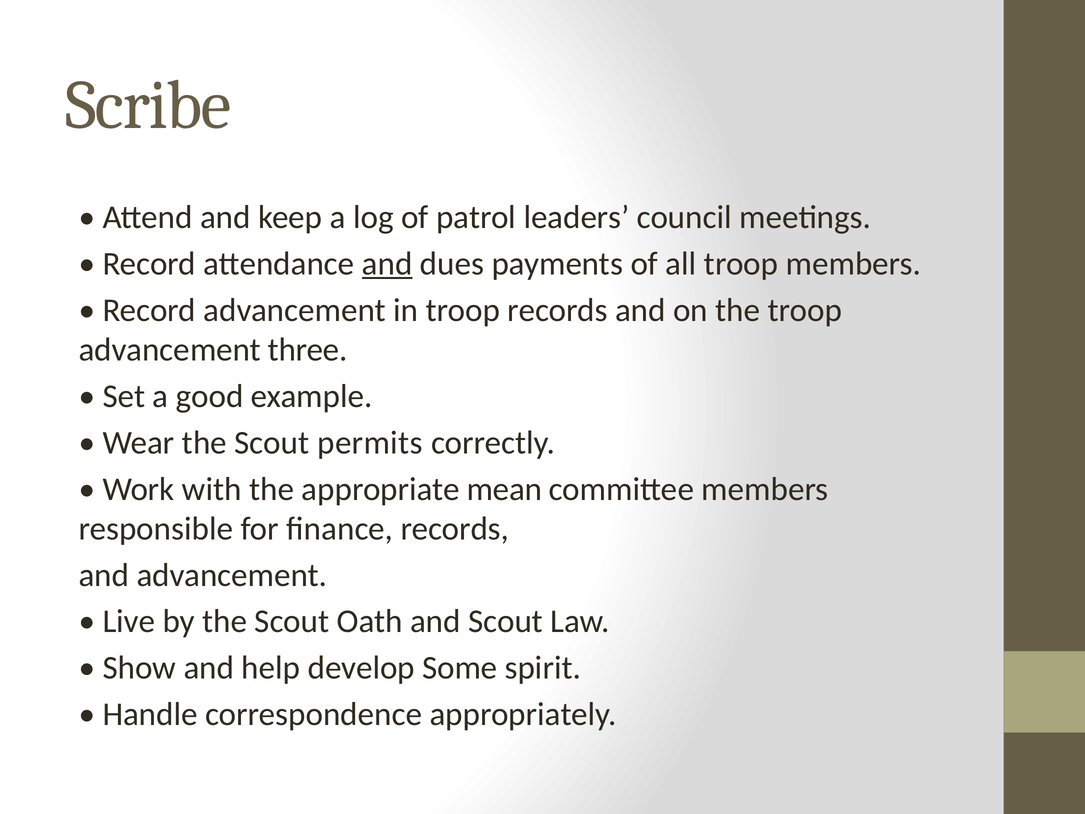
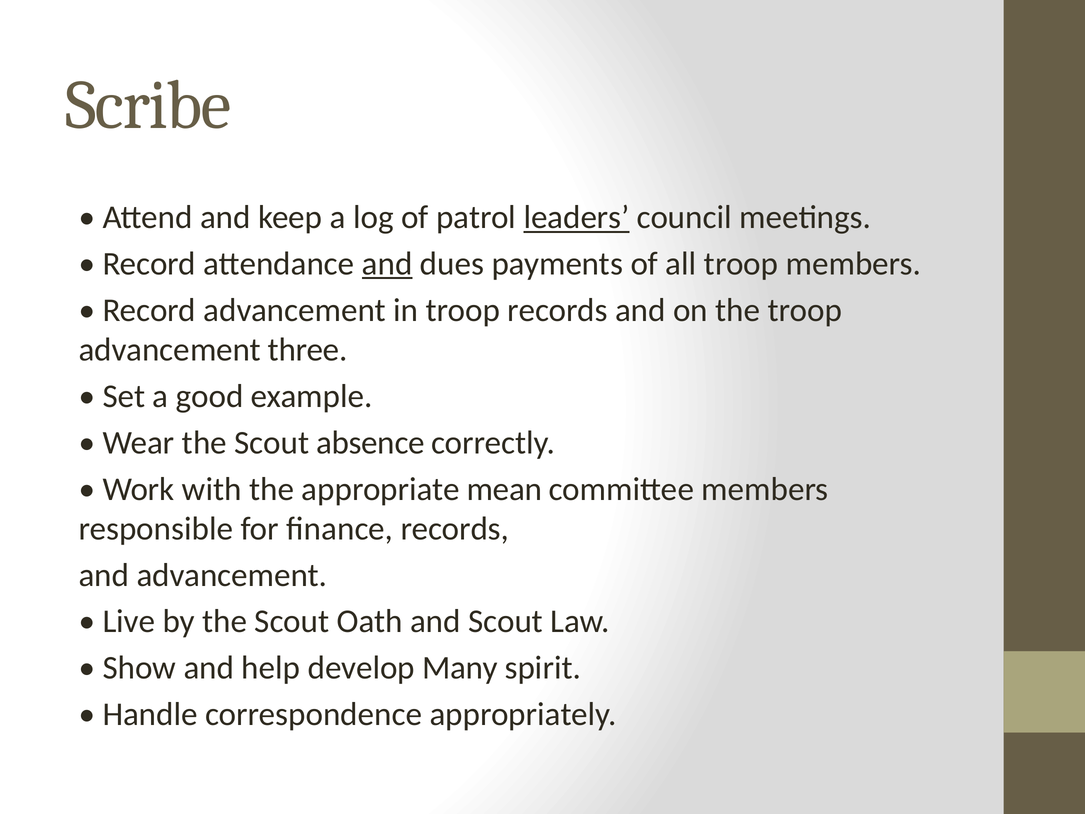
leaders underline: none -> present (577, 217)
permits: permits -> absence (370, 443)
Some: Some -> Many (460, 668)
